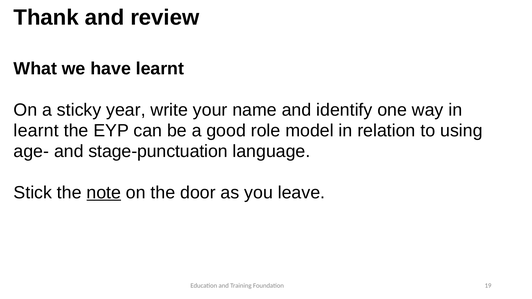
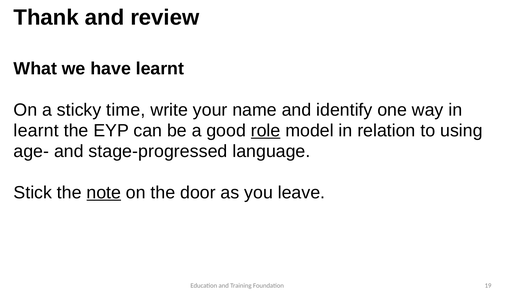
year: year -> time (126, 110)
role underline: none -> present (266, 131)
stage-punctuation: stage-punctuation -> stage-progressed (158, 151)
